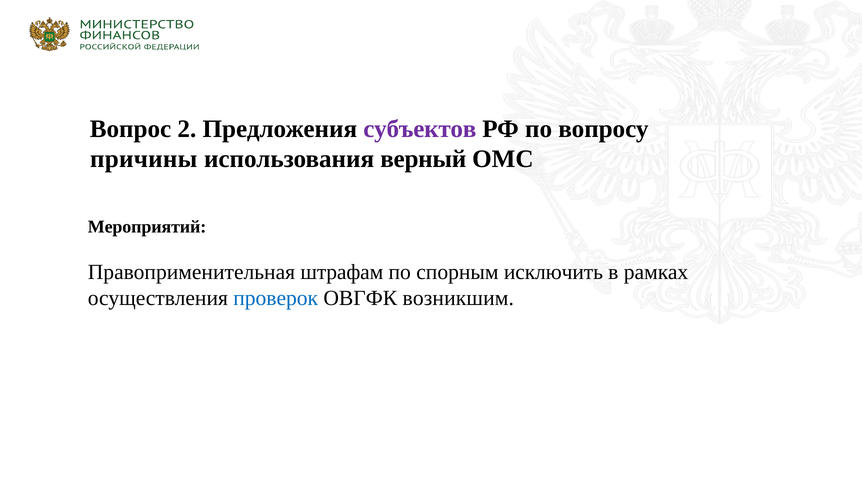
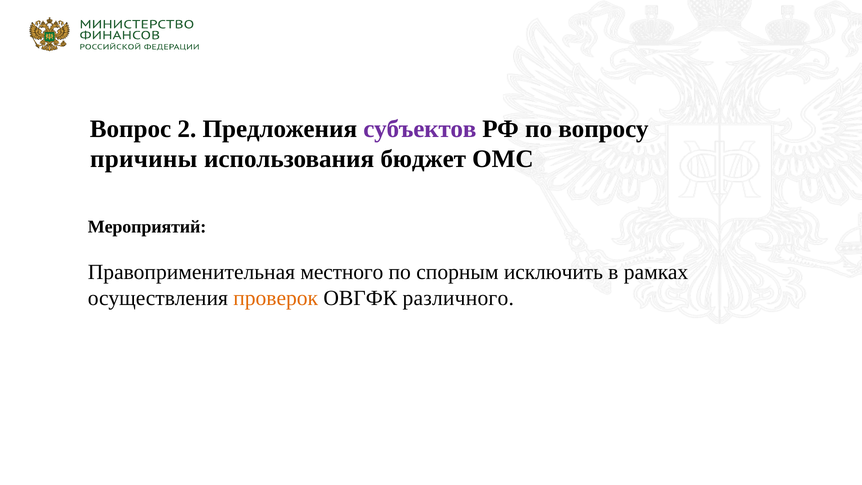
верный: верный -> бюджет (423, 159)
штрафам: штрафам -> местного (342, 272)
проверок colour: blue -> orange (276, 298)
возникшим: возникшим -> различного (458, 298)
